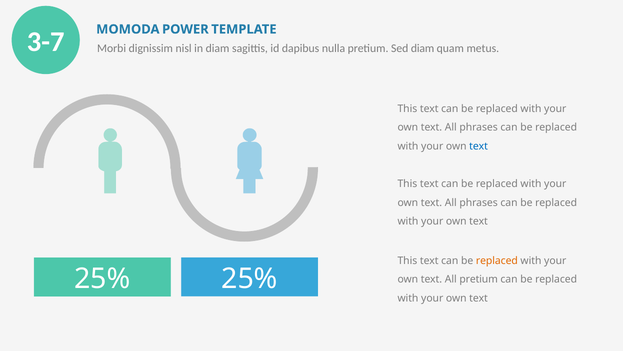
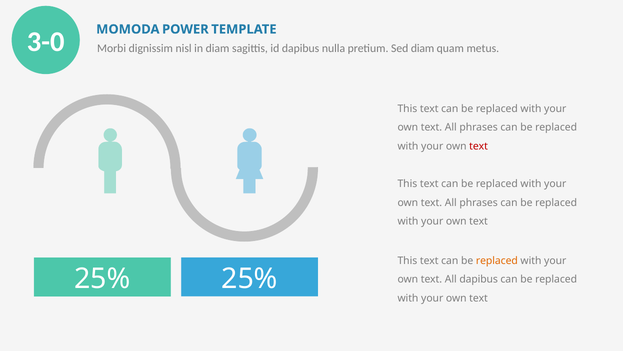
3-7: 3-7 -> 3-0 (46, 42)
text colour: blue -> red (479, 146)
All pretium: pretium -> dapibus (479, 279)
